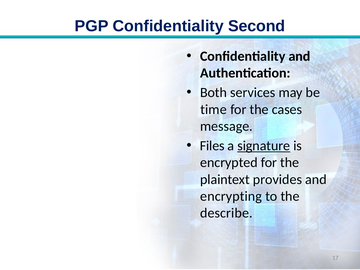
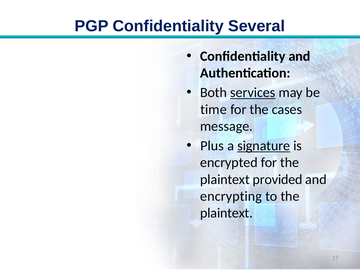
Second: Second -> Several (257, 26)
services underline: none -> present (253, 93)
Files: Files -> Plus (212, 146)
provides: provides -> provided (278, 179)
describe: describe -> plaintext (226, 213)
